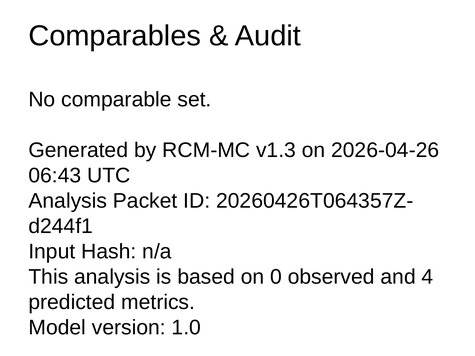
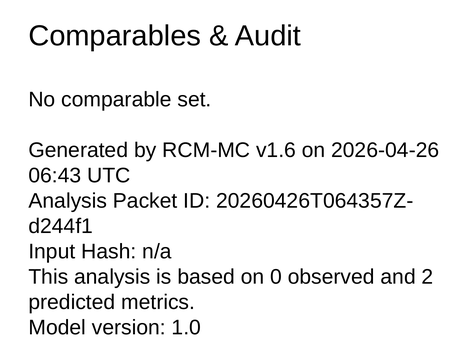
v1.3: v1.3 -> v1.6 (276, 150)
4: 4 -> 2 (428, 277)
